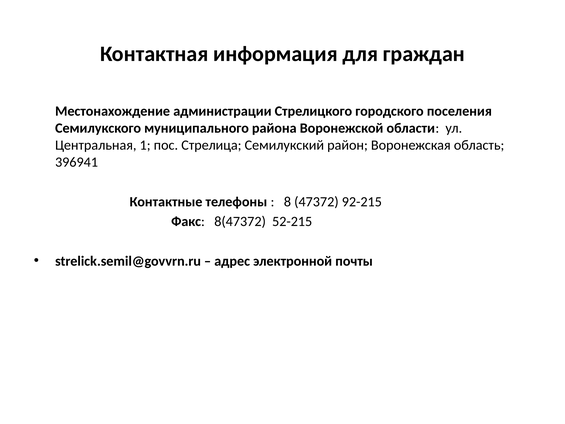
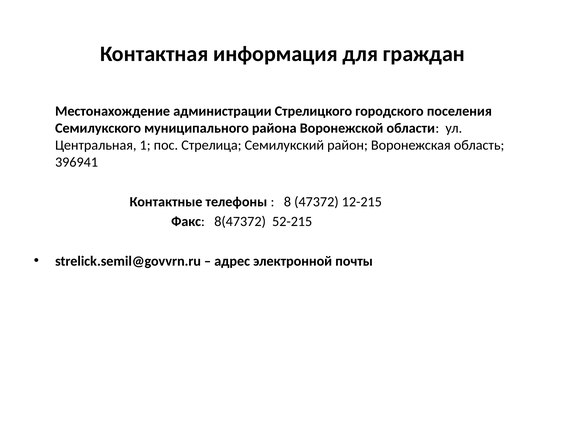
92-215: 92-215 -> 12-215 (362, 202)
